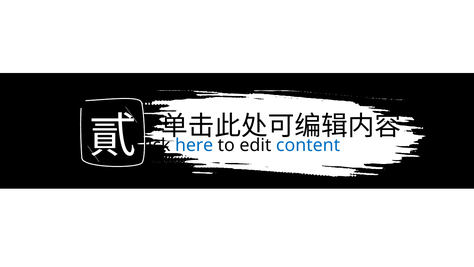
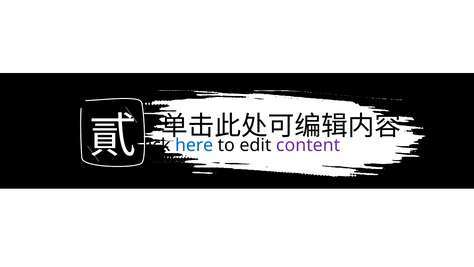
content colour: blue -> purple (308, 145)
